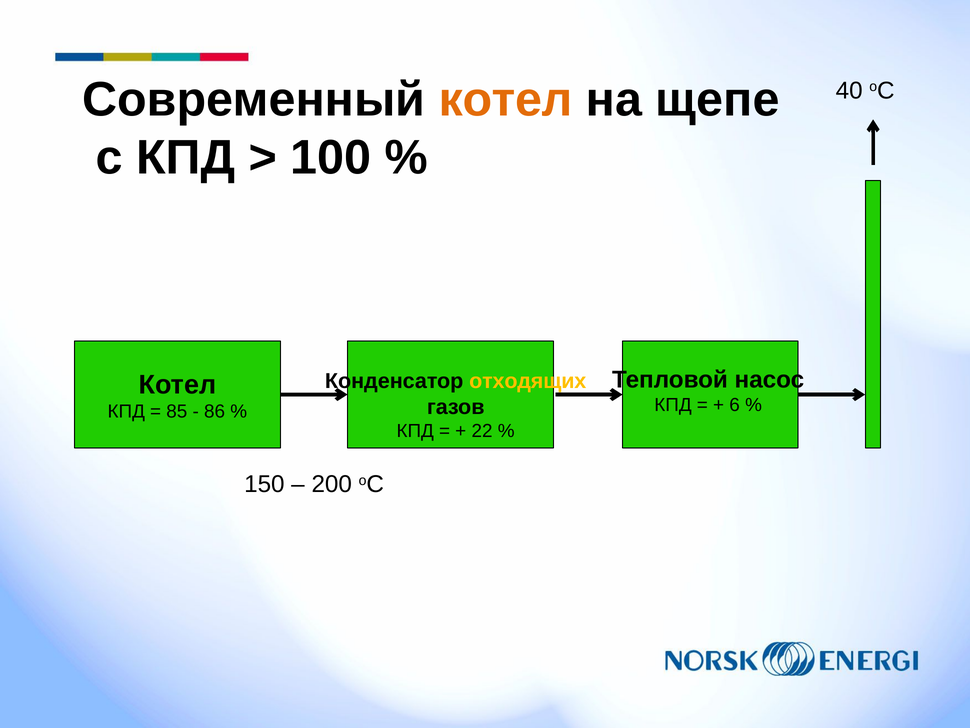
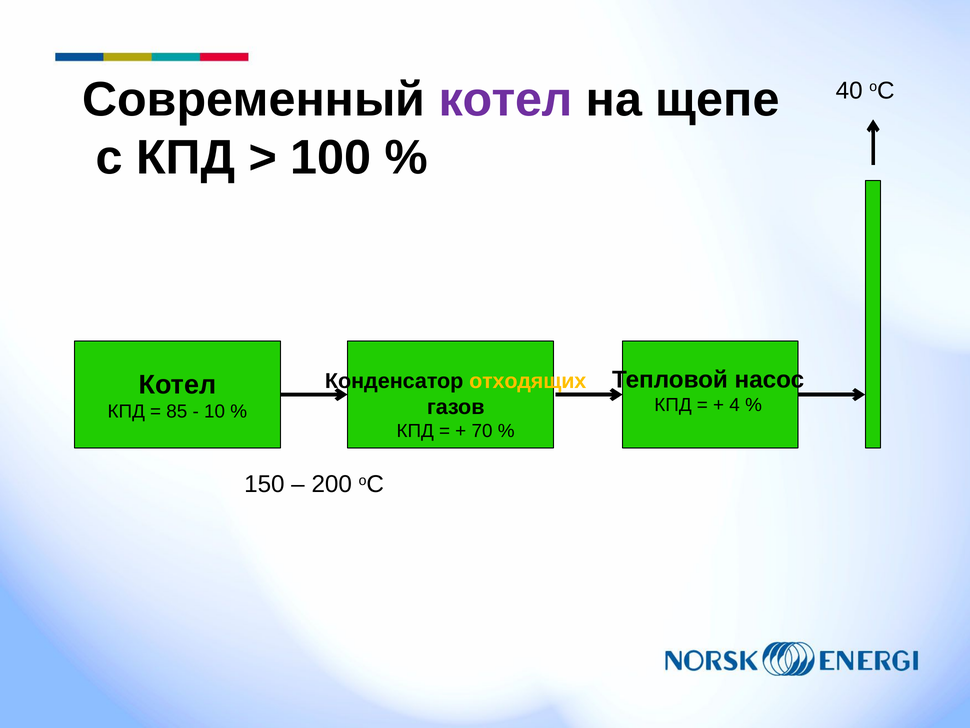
котел colour: orange -> purple (506, 100)
6: 6 -> 4 (735, 405)
86: 86 -> 10 (215, 411)
22: 22 -> 70 (482, 431)
